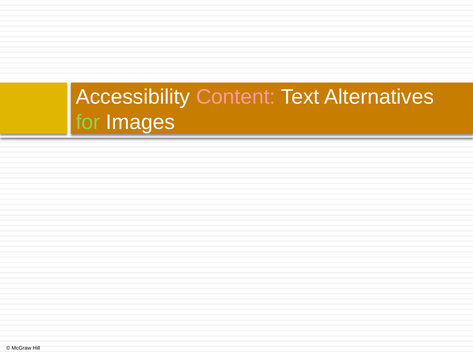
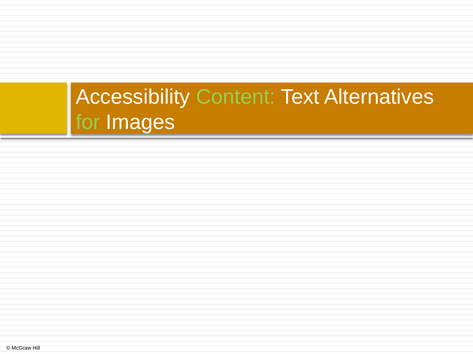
Content colour: pink -> light green (236, 97)
